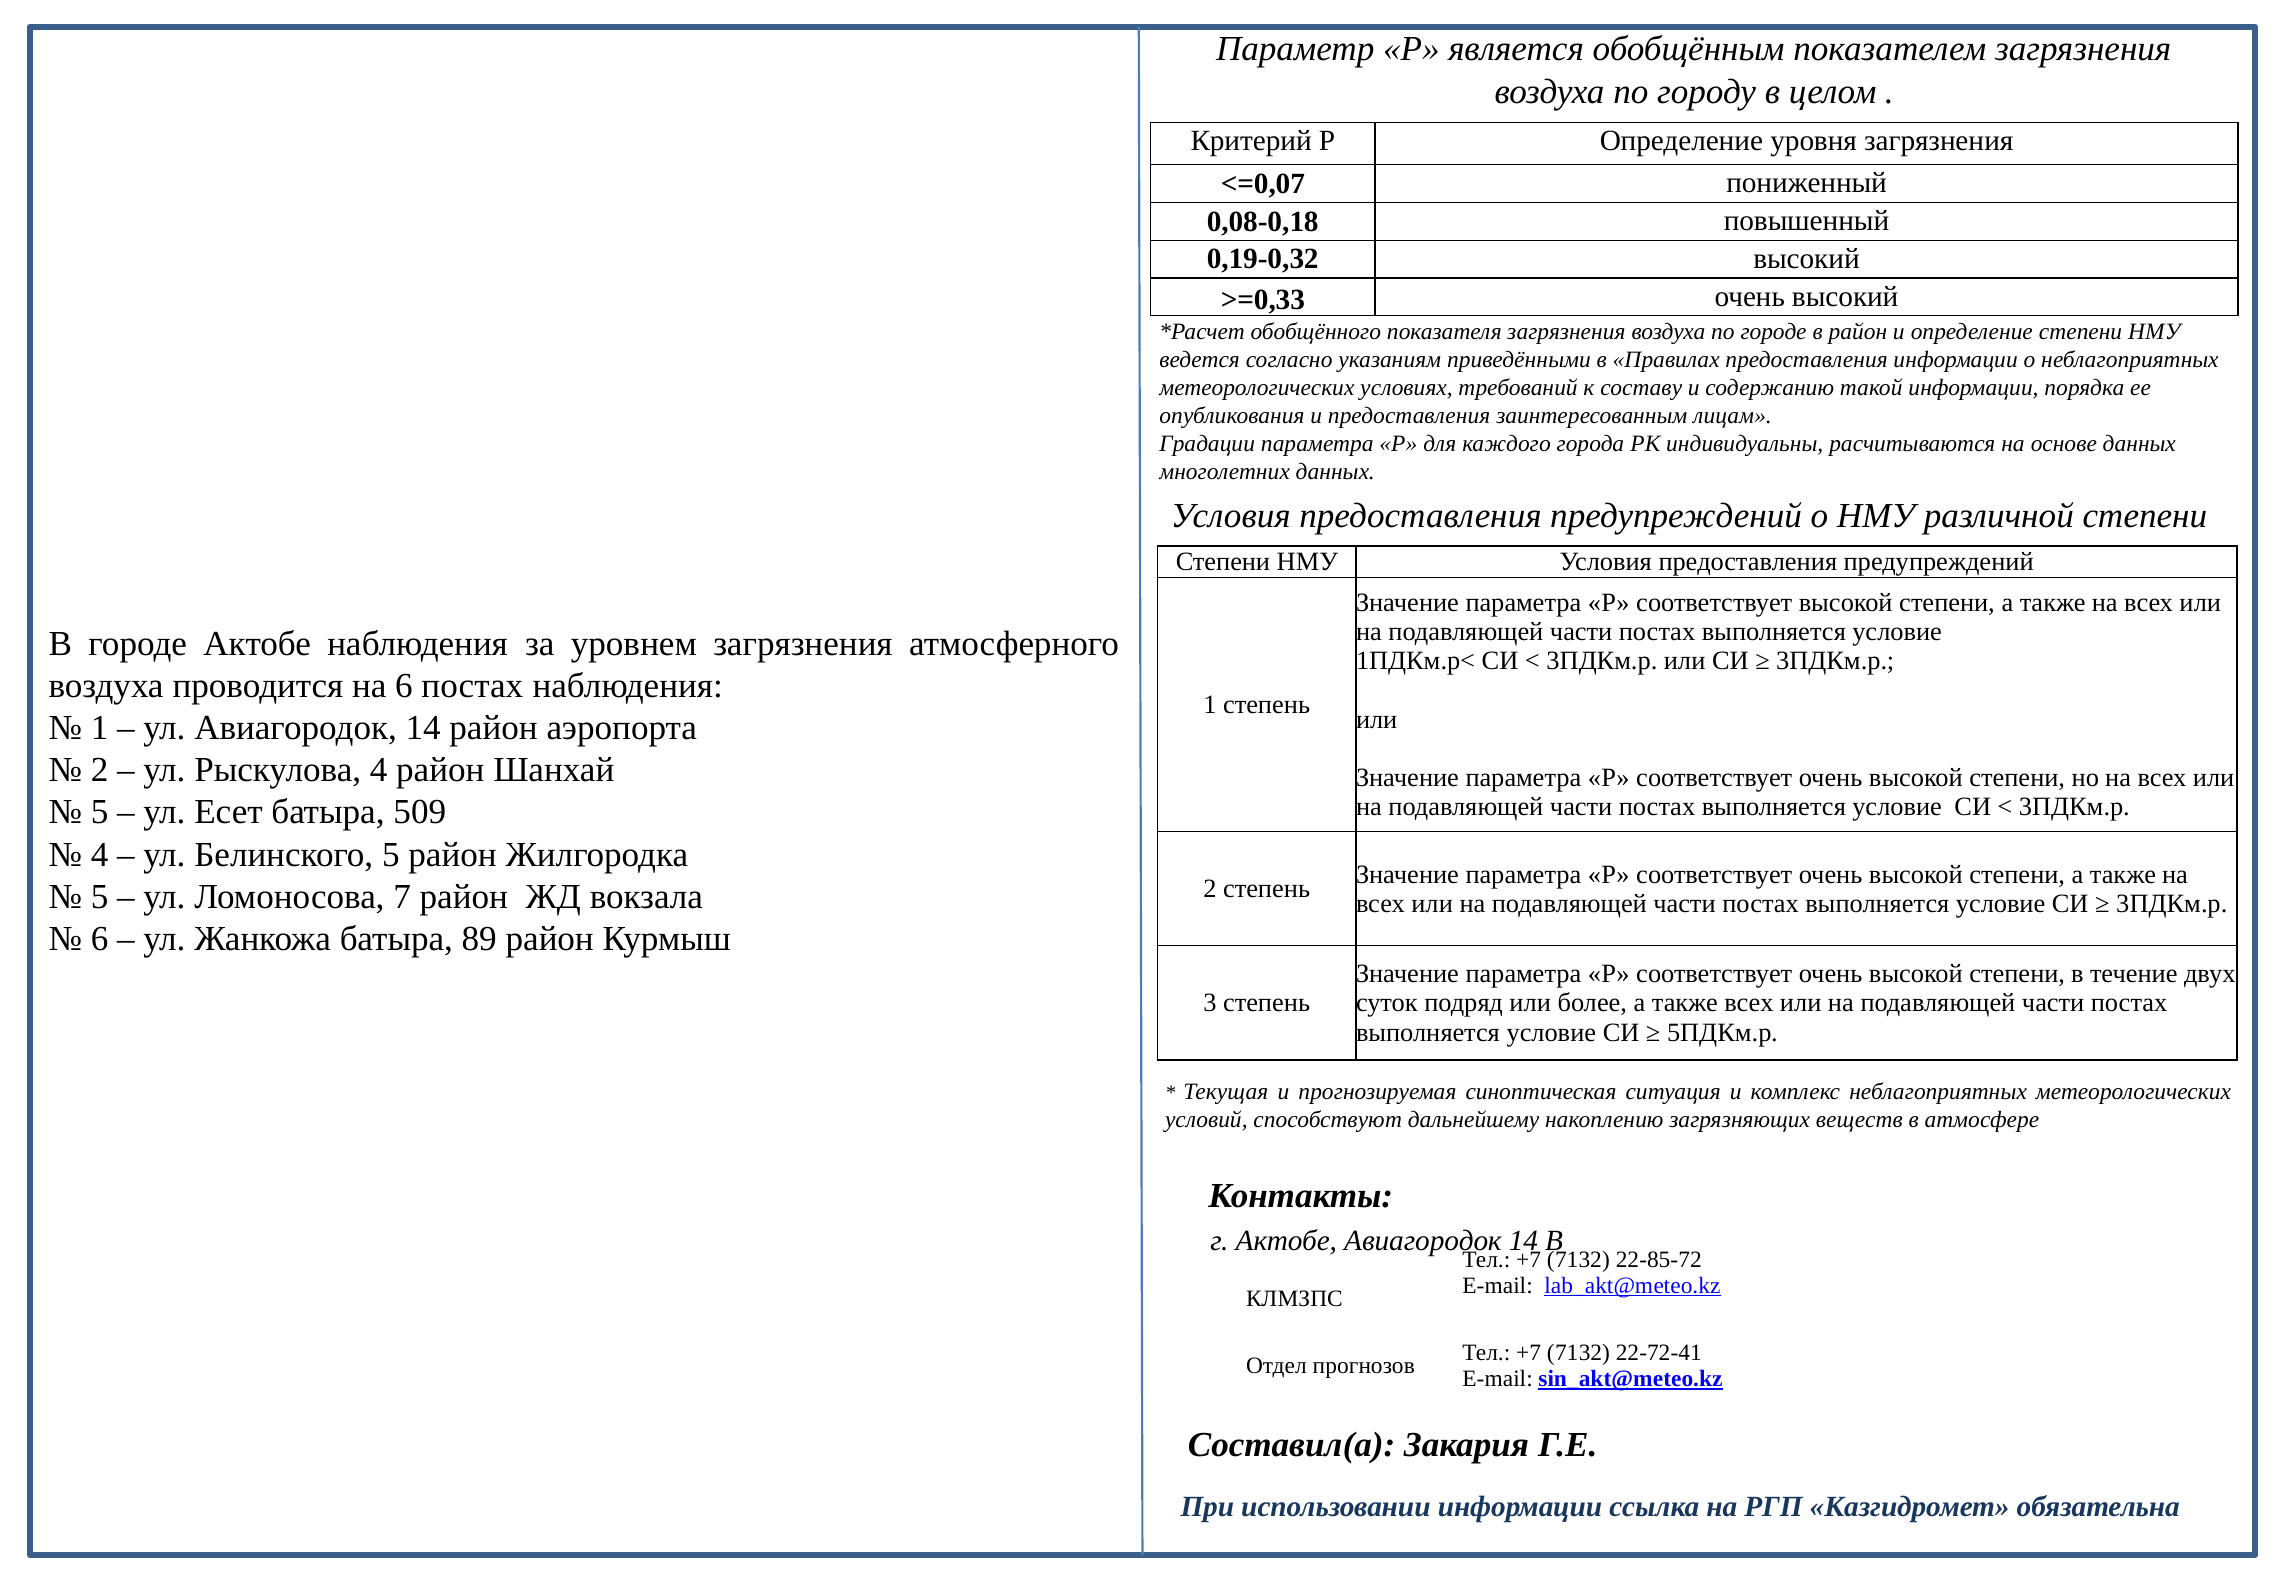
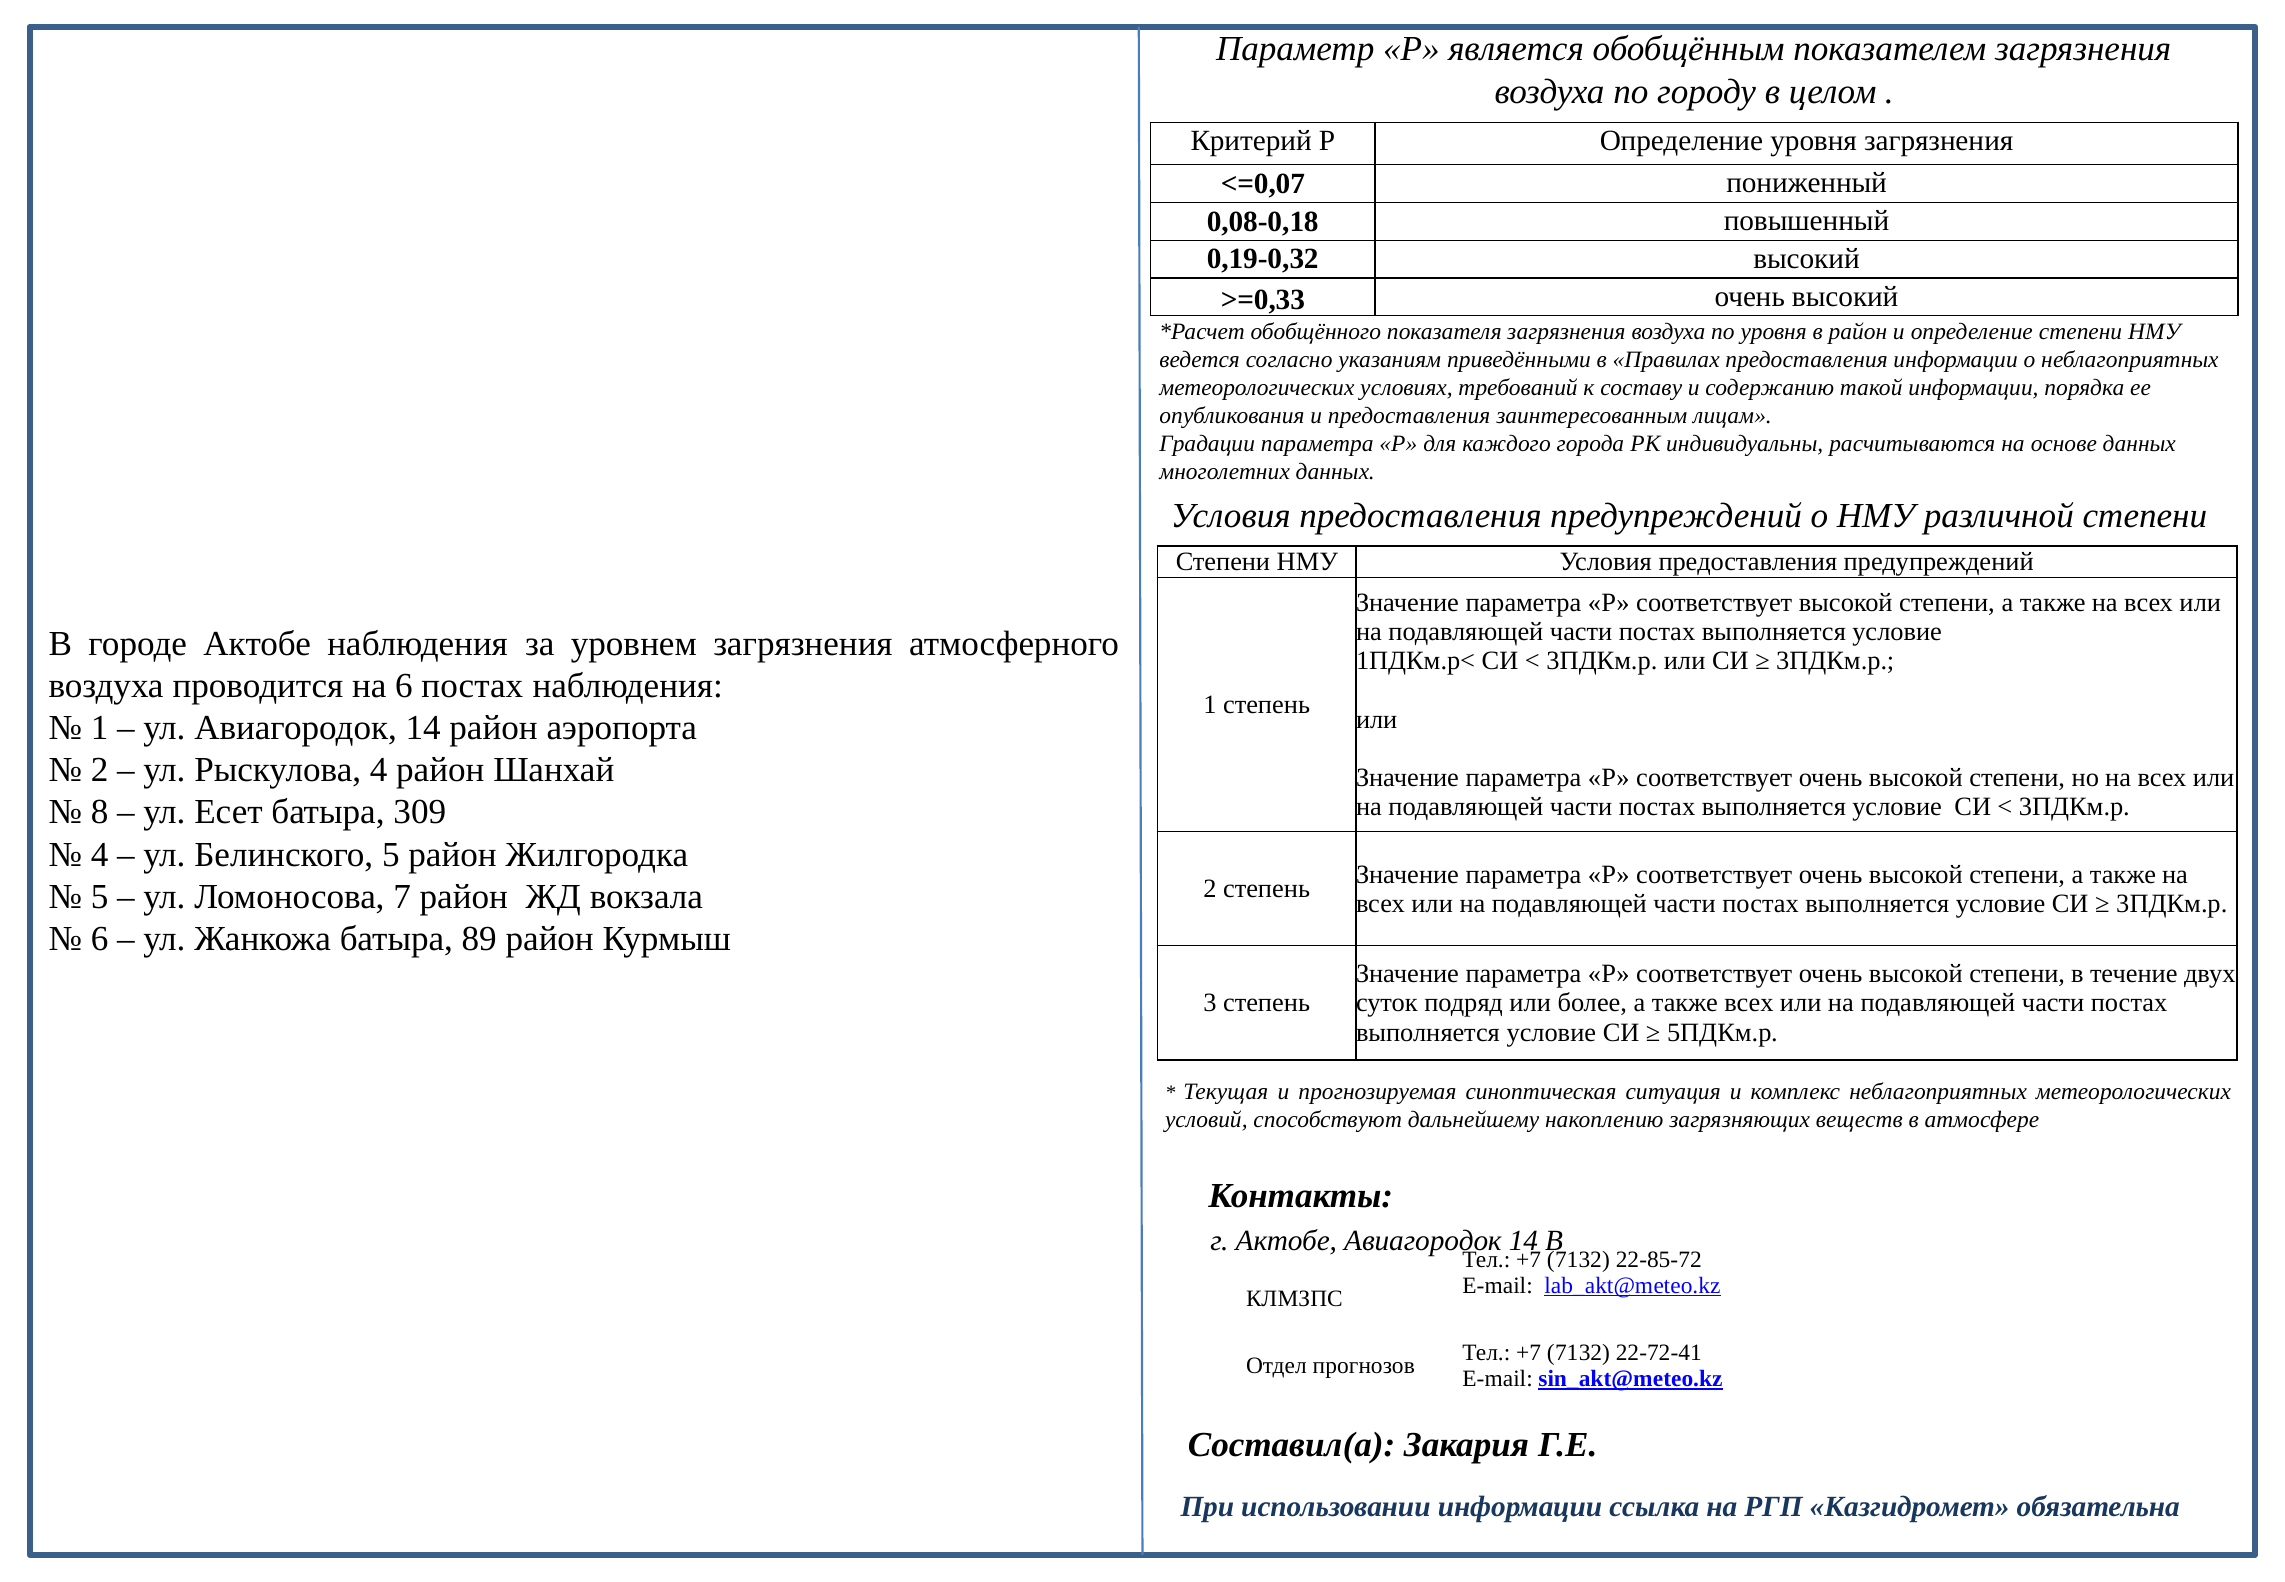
по городе: городе -> уровня (1774, 331)
5: 5 -> 8 (100, 812)
509: 509 -> 309 (420, 812)
